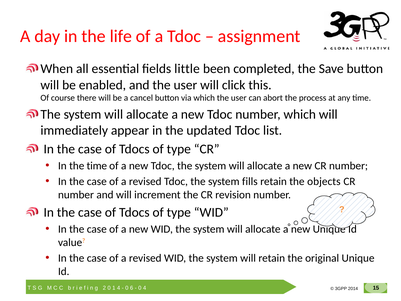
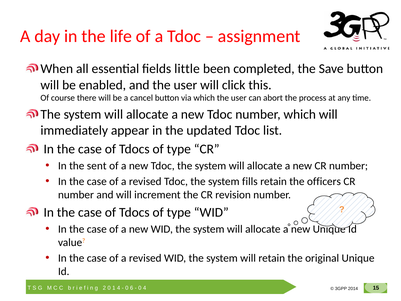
the time: time -> sent (97, 166)
objects: objects -> officers (324, 181)
